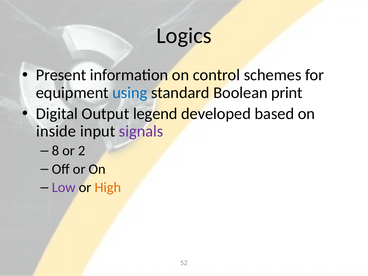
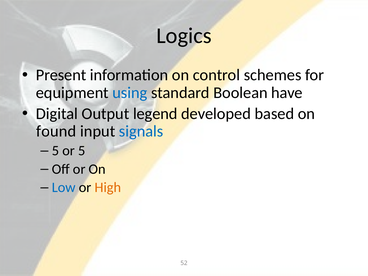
print: print -> have (287, 93)
inside: inside -> found (56, 131)
signals colour: purple -> blue (141, 131)
8: 8 -> 5 (56, 151)
or 2: 2 -> 5 (82, 151)
Low colour: purple -> blue (64, 187)
